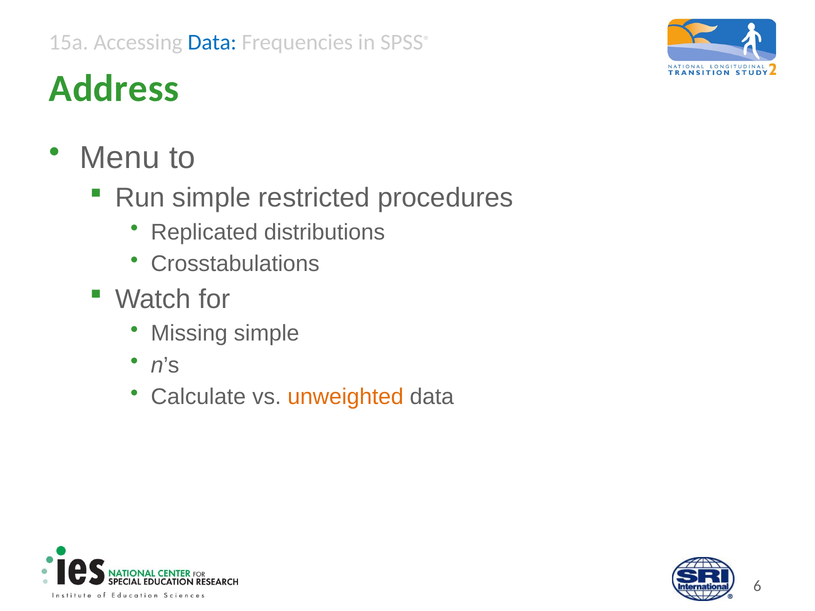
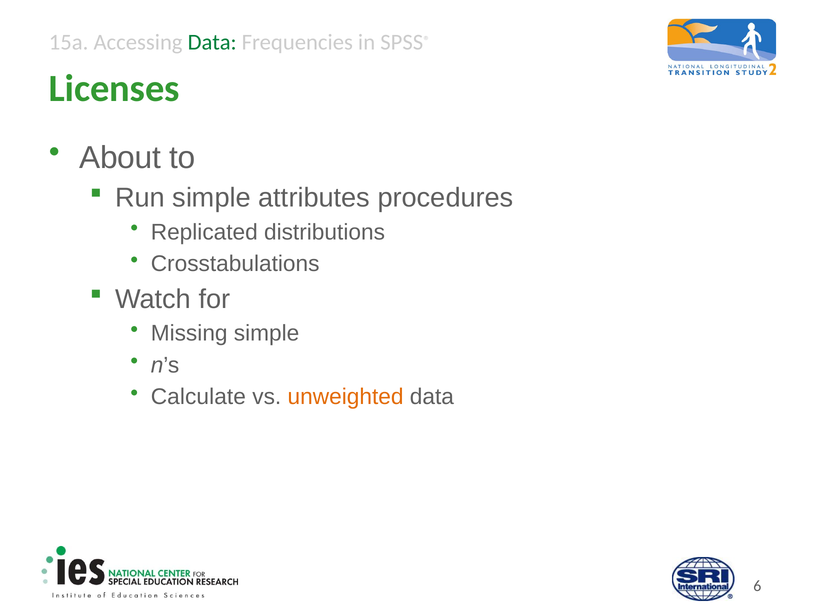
Data colour: blue -> green (212, 42)
Address: Address -> Licenses (114, 89)
Menu: Menu -> About (120, 158)
restricted: restricted -> attributes (314, 198)
